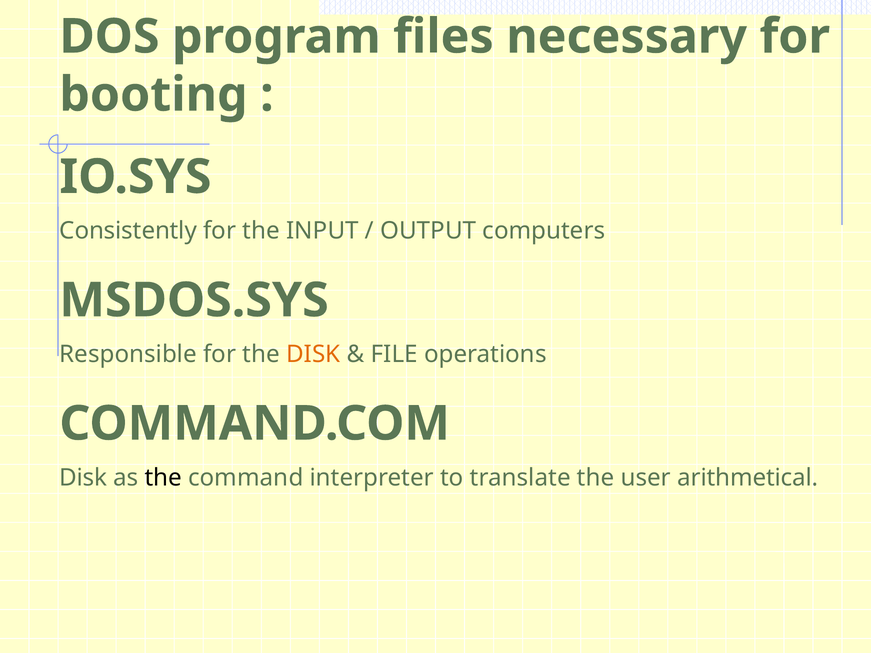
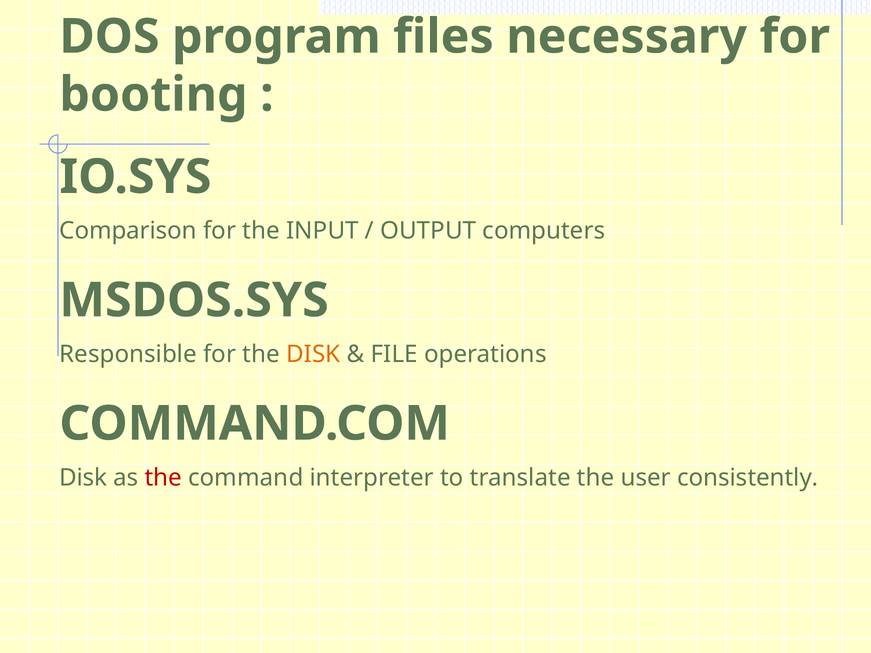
Consistently: Consistently -> Comparison (128, 231)
the colour: black -> red (163, 478)
arithmetical: arithmetical -> consistently (748, 478)
